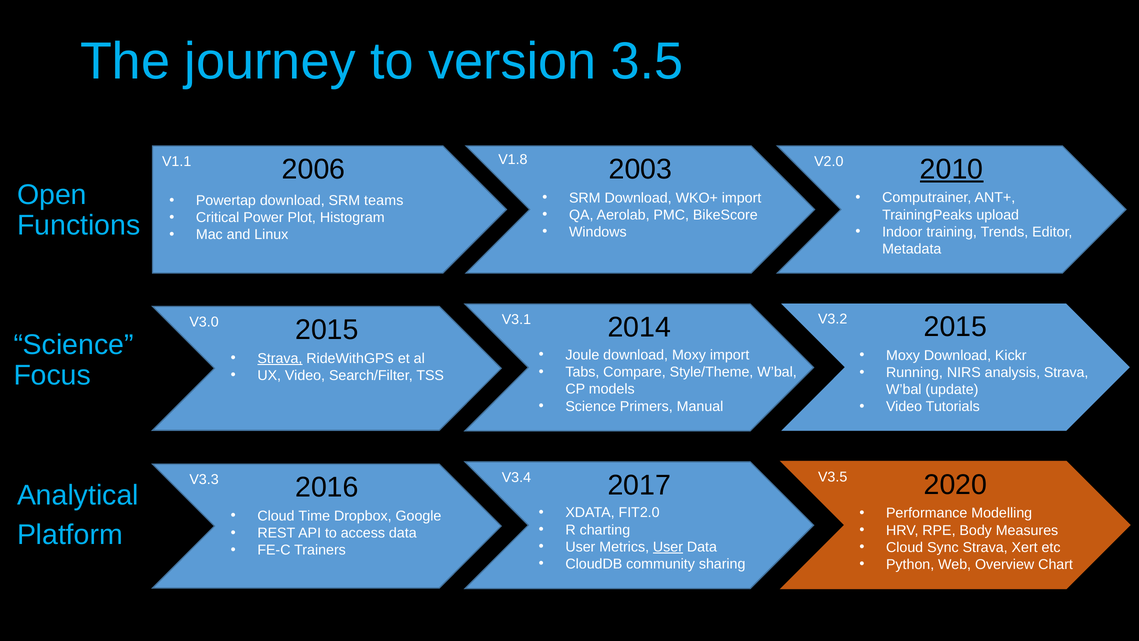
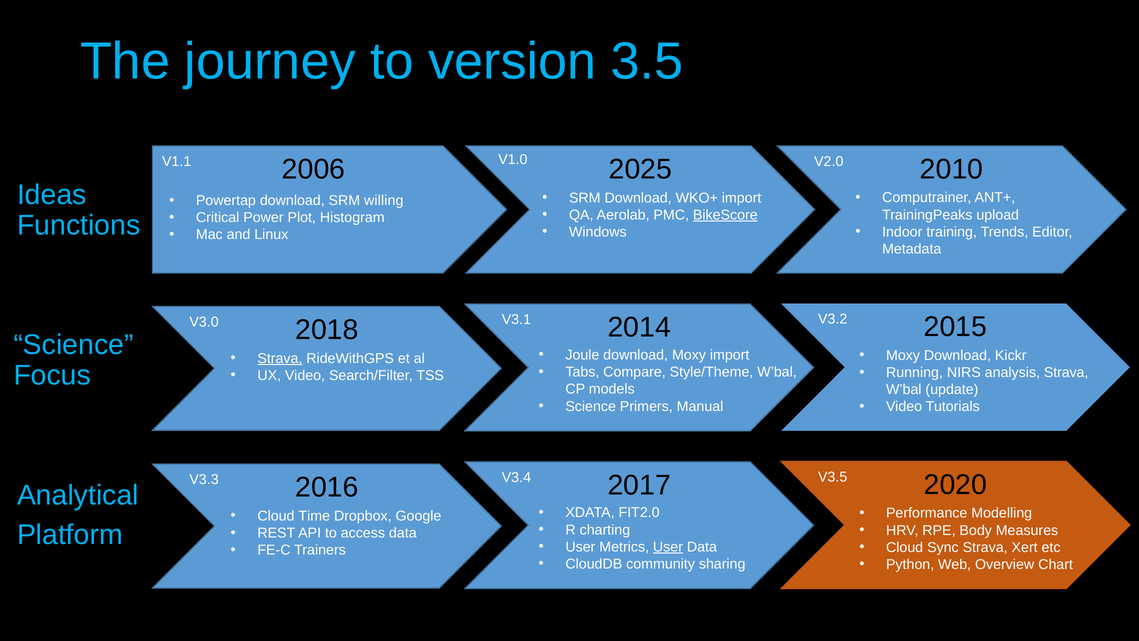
V1.8: V1.8 -> V1.0 (513, 160)
2003: 2003 -> 2025 (640, 169)
2010 underline: present -> none (952, 169)
Open: Open -> Ideas (52, 195)
teams: teams -> willing (384, 200)
BikeScore underline: none -> present (725, 215)
2015: 2015 -> 2018 (327, 330)
